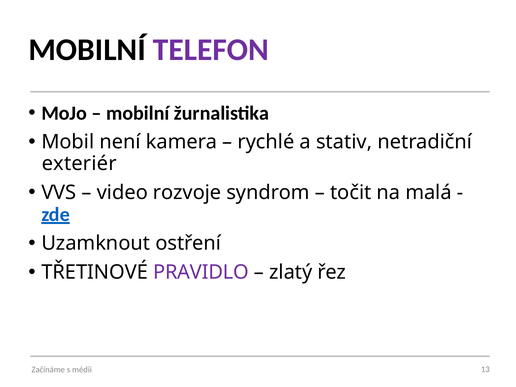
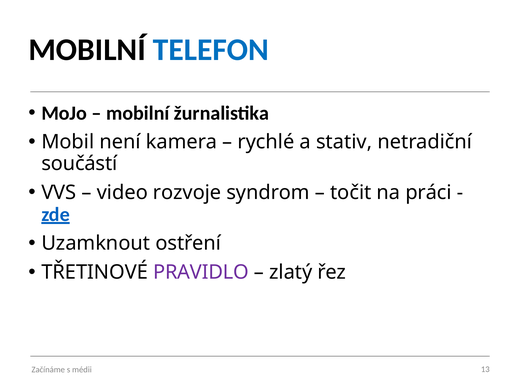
TELEFON colour: purple -> blue (211, 50)
exteriér: exteriér -> součástí (79, 164)
malá: malá -> práci (429, 192)
